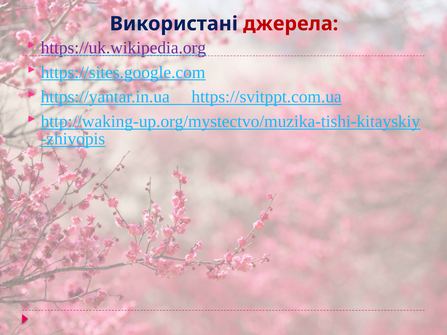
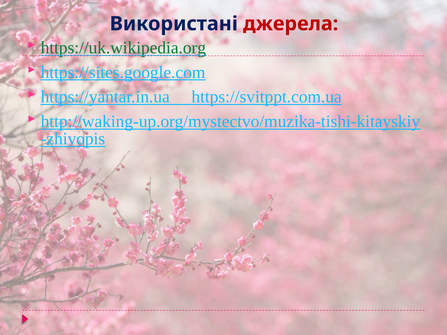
https://uk.wikipedia.org colour: purple -> green (123, 48)
